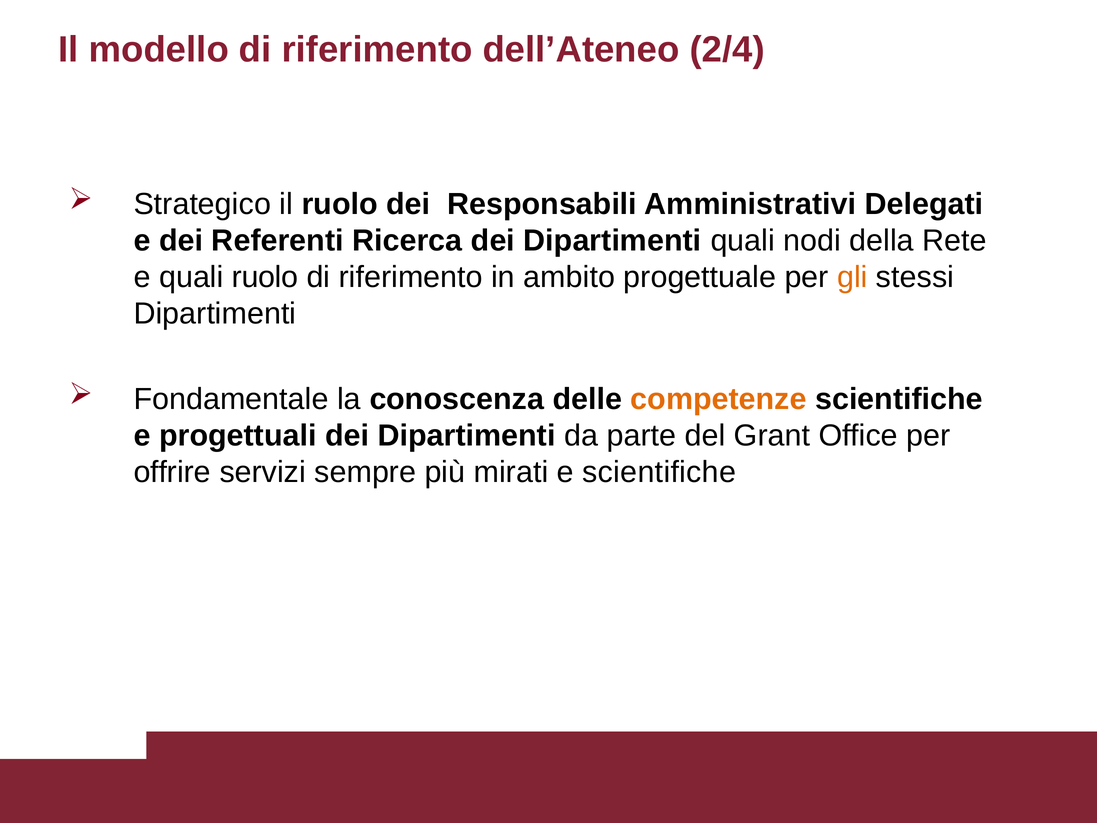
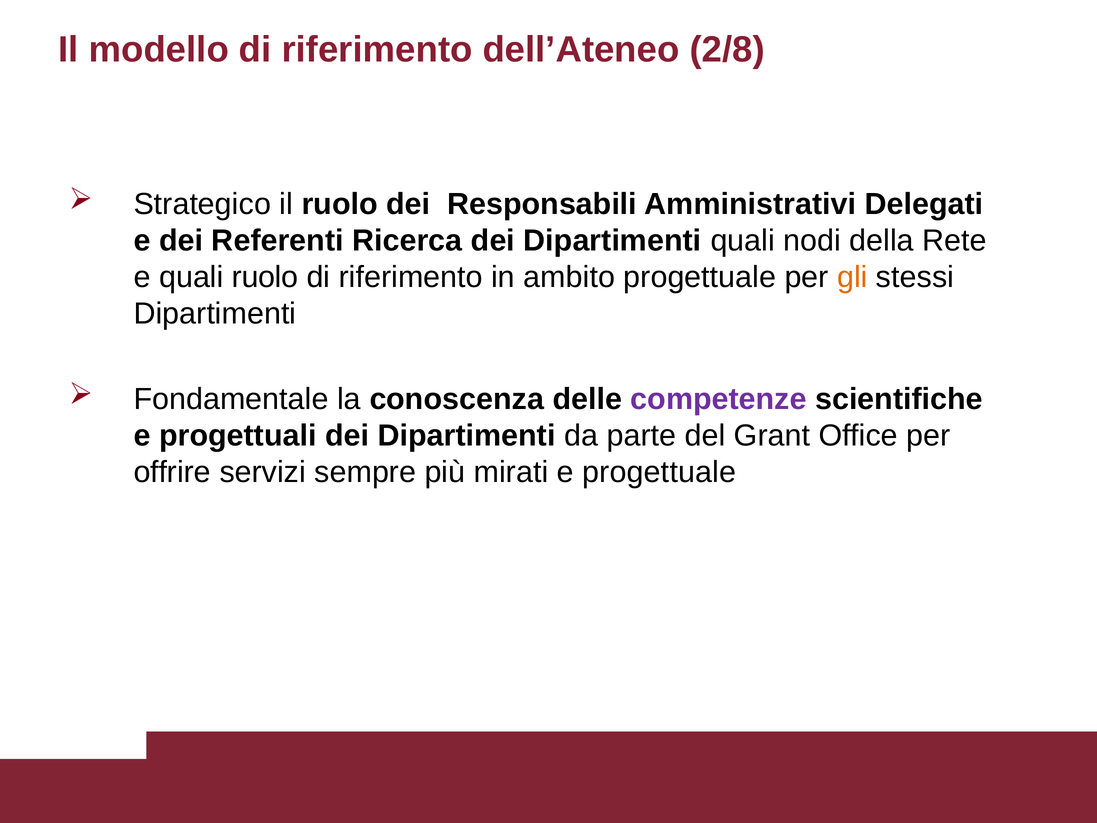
2/4: 2/4 -> 2/8 (727, 50)
competenze colour: orange -> purple (719, 399)
e scientifiche: scientifiche -> progettuale (659, 472)
